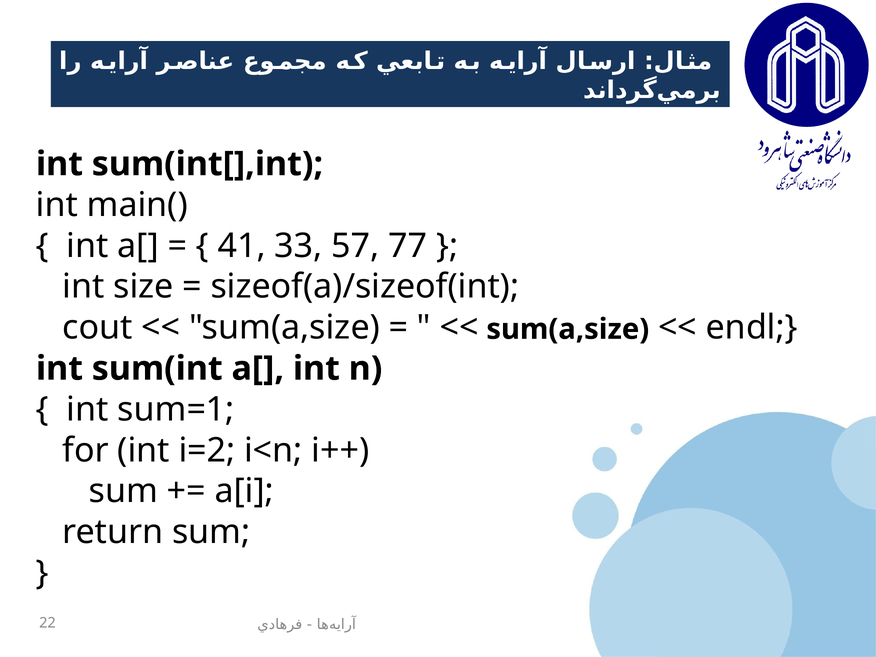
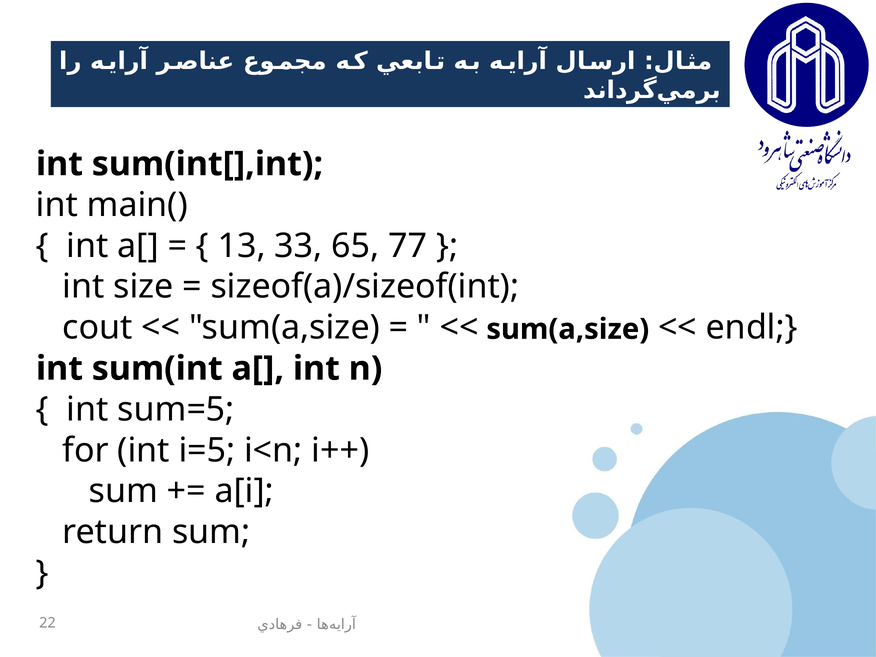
41: 41 -> 13 (242, 246)
57: 57 -> 65 (355, 246)
sum=1: sum=1 -> sum=5 (176, 409)
i=2: i=2 -> i=5 (207, 450)
